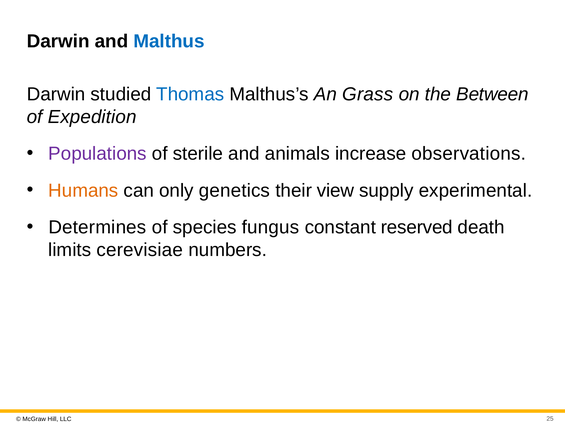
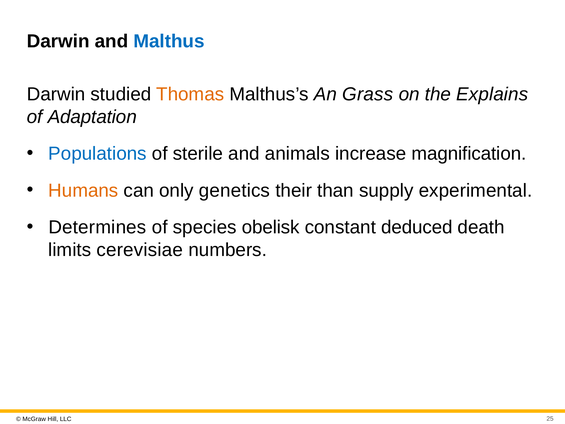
Thomas colour: blue -> orange (190, 94)
Between: Between -> Explains (492, 94)
Expedition: Expedition -> Adaptation (92, 117)
Populations colour: purple -> blue (98, 154)
observations: observations -> magnification (469, 154)
view: view -> than (335, 190)
fungus: fungus -> obelisk (271, 227)
reserved: reserved -> deduced (417, 227)
